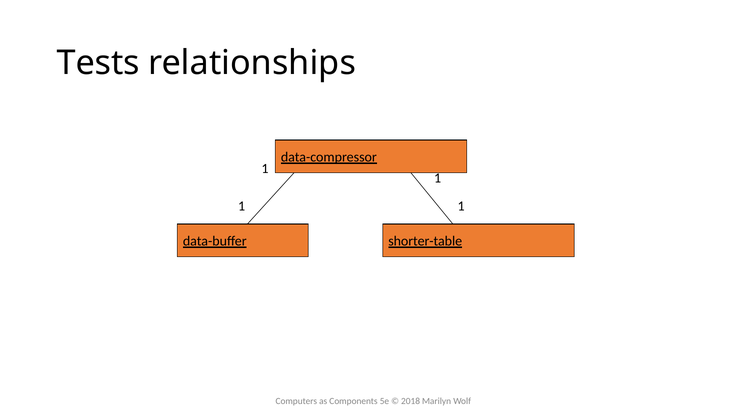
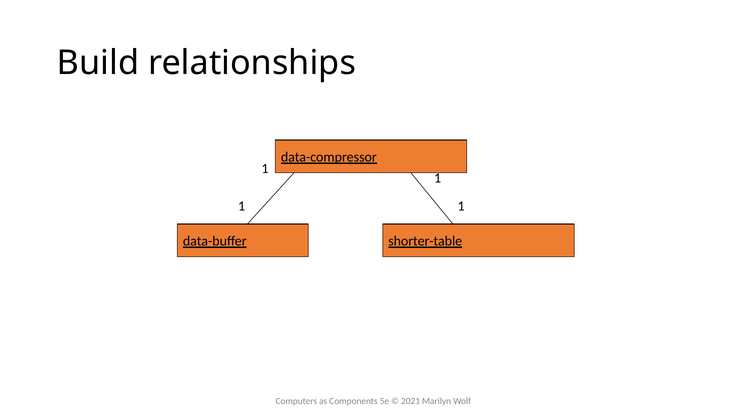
Tests: Tests -> Build (98, 63)
2018: 2018 -> 2021 (411, 401)
